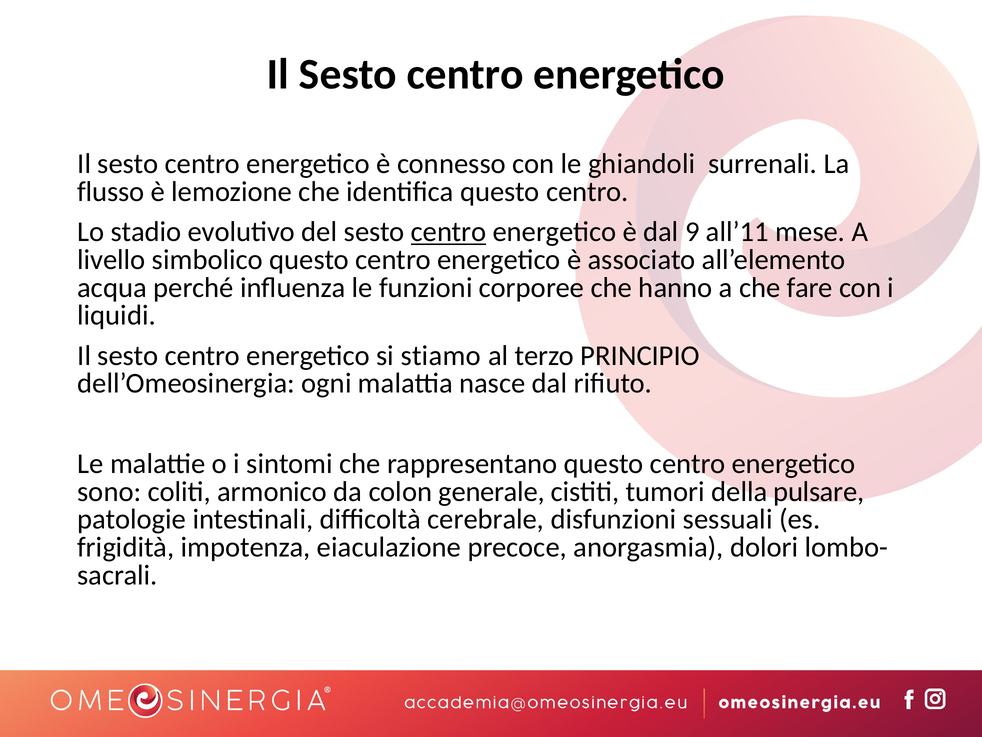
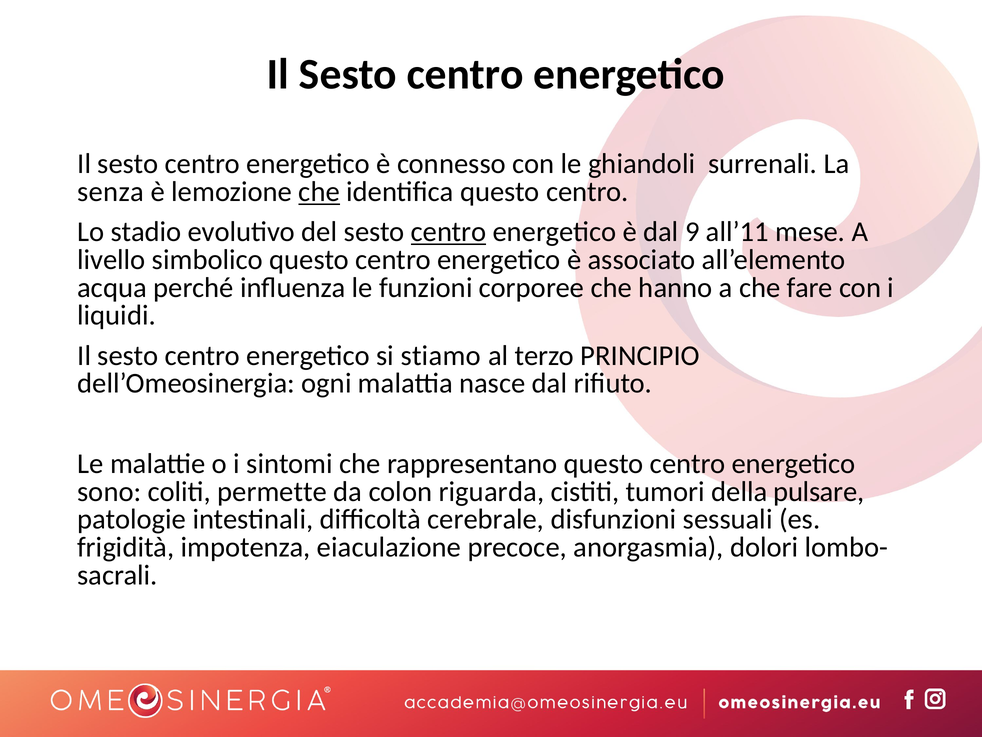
flusso: flusso -> senza (111, 192)
che underline: none -> present (319, 192)
armonico: armonico -> permette (272, 491)
generale: generale -> riguarda (491, 491)
